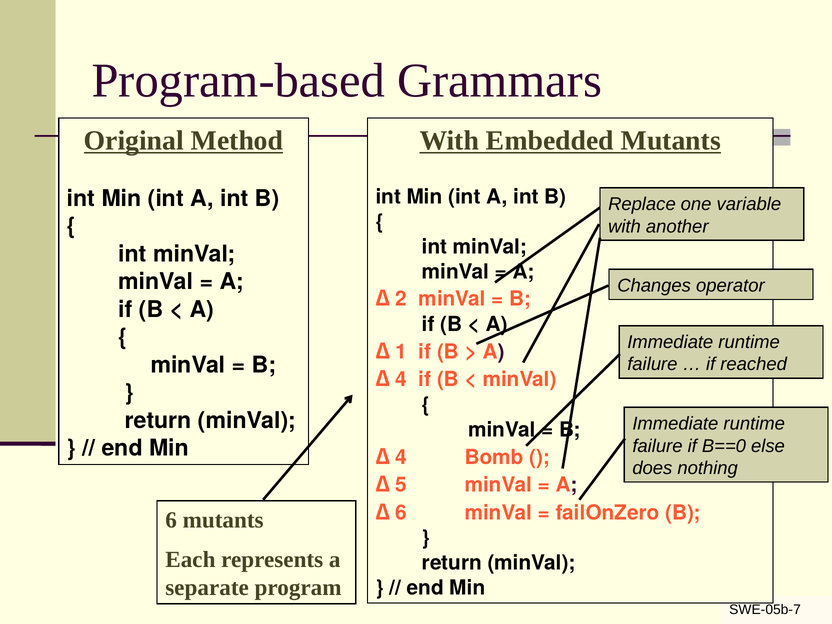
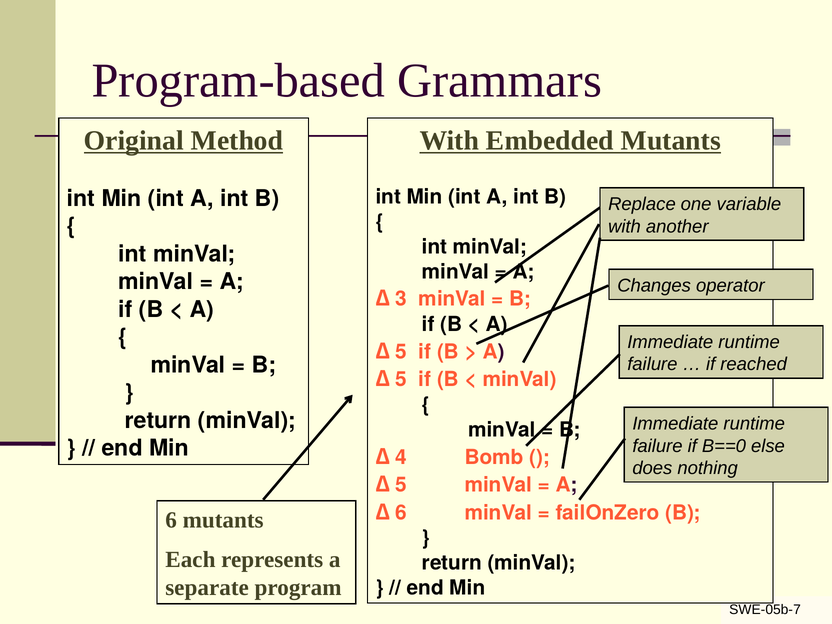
2: 2 -> 3 (401, 299)
1: 1 -> 5 (401, 352)
4: 4 -> 5 (401, 380)
